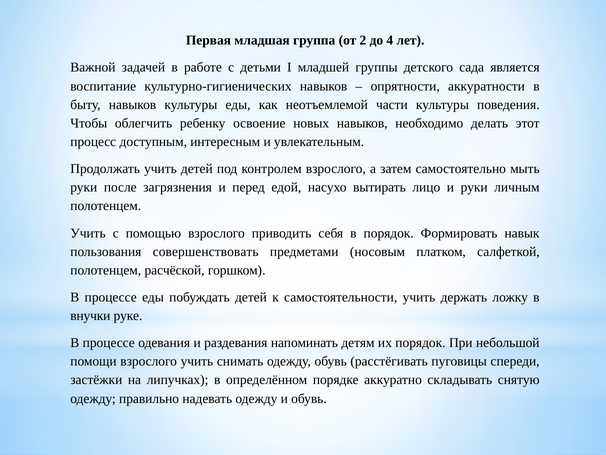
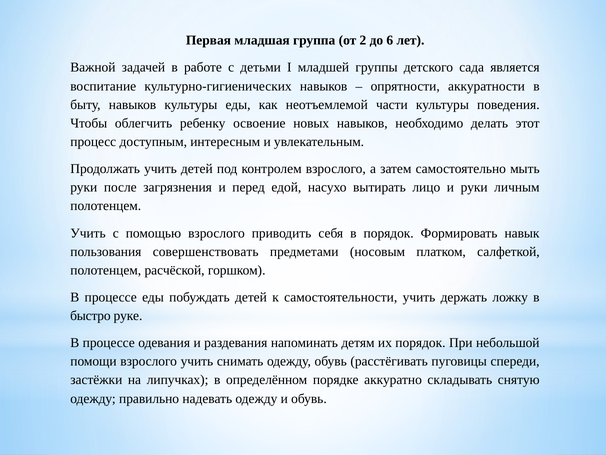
4: 4 -> 6 (390, 40)
внучки: внучки -> быстро (90, 315)
